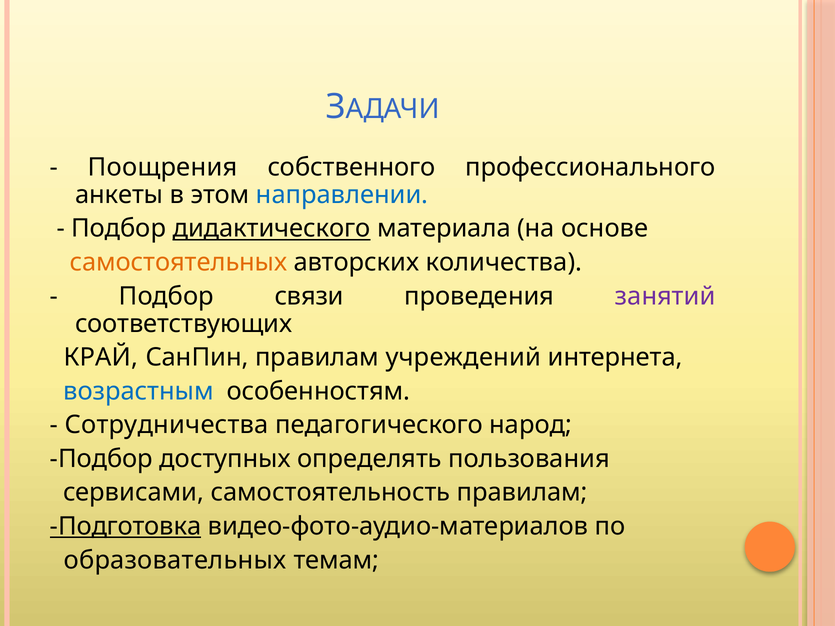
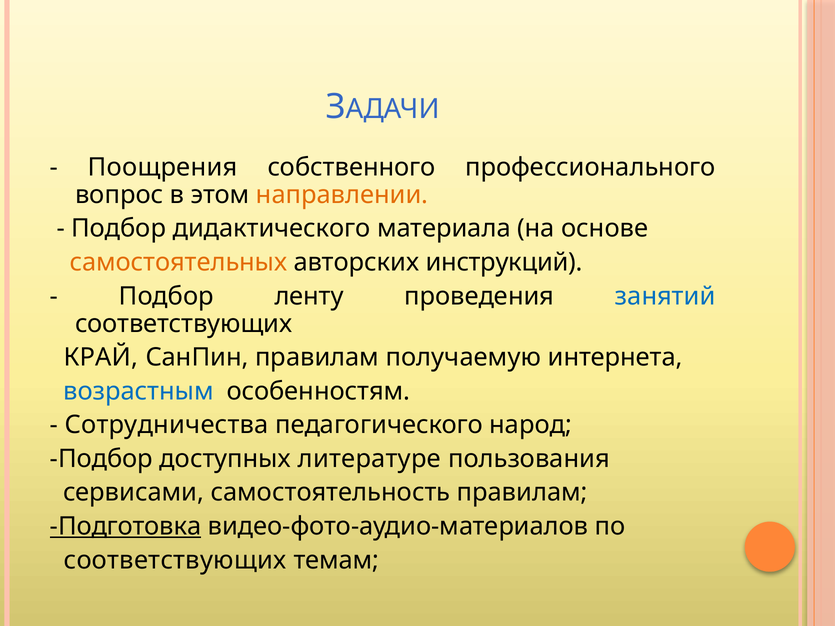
анкеты: анкеты -> вопрос (119, 195)
направлении colour: blue -> orange (342, 195)
дидактического underline: present -> none (272, 229)
количества: количества -> инструкций (504, 262)
связи: связи -> ленту (309, 296)
занятий colour: purple -> blue (665, 296)
учреждений: учреждений -> получаемую (463, 358)
определять: определять -> литературе (369, 459)
образовательных: образовательных -> соответствующих (175, 560)
